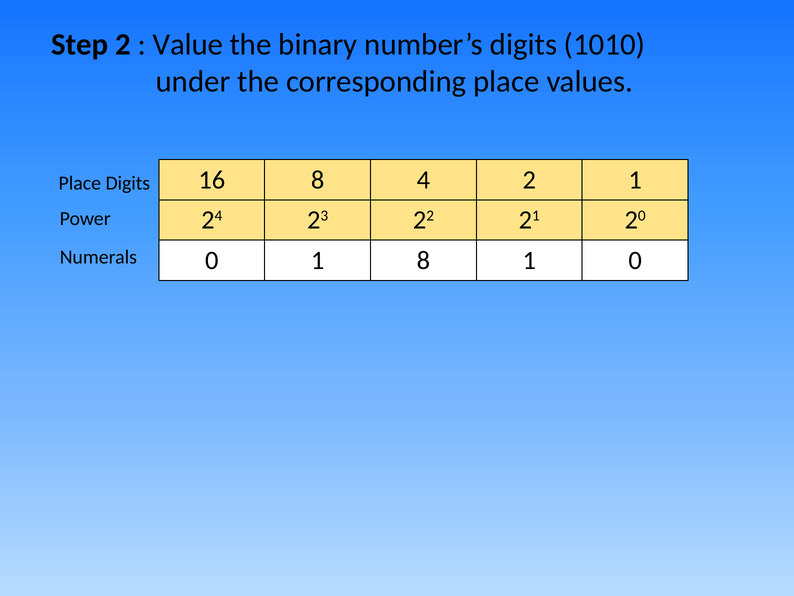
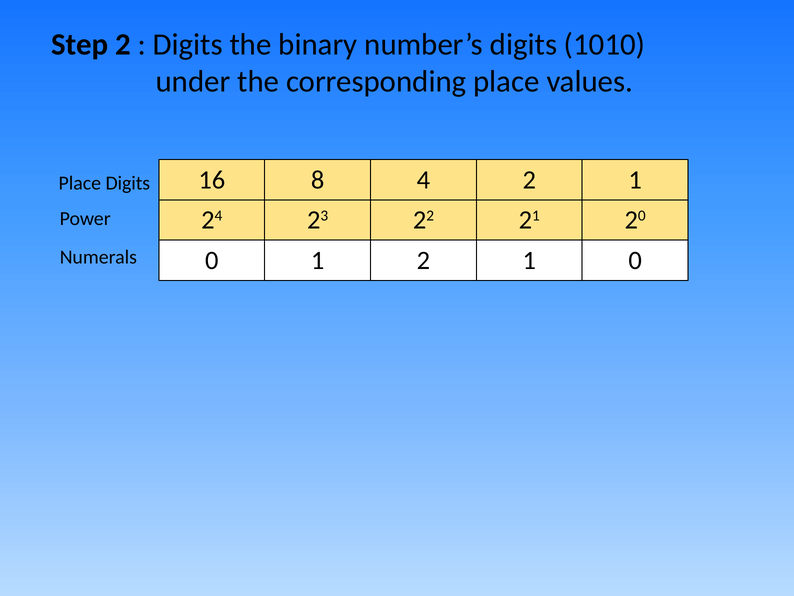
Value: Value -> Digits (188, 44)
1 8: 8 -> 2 (423, 260)
